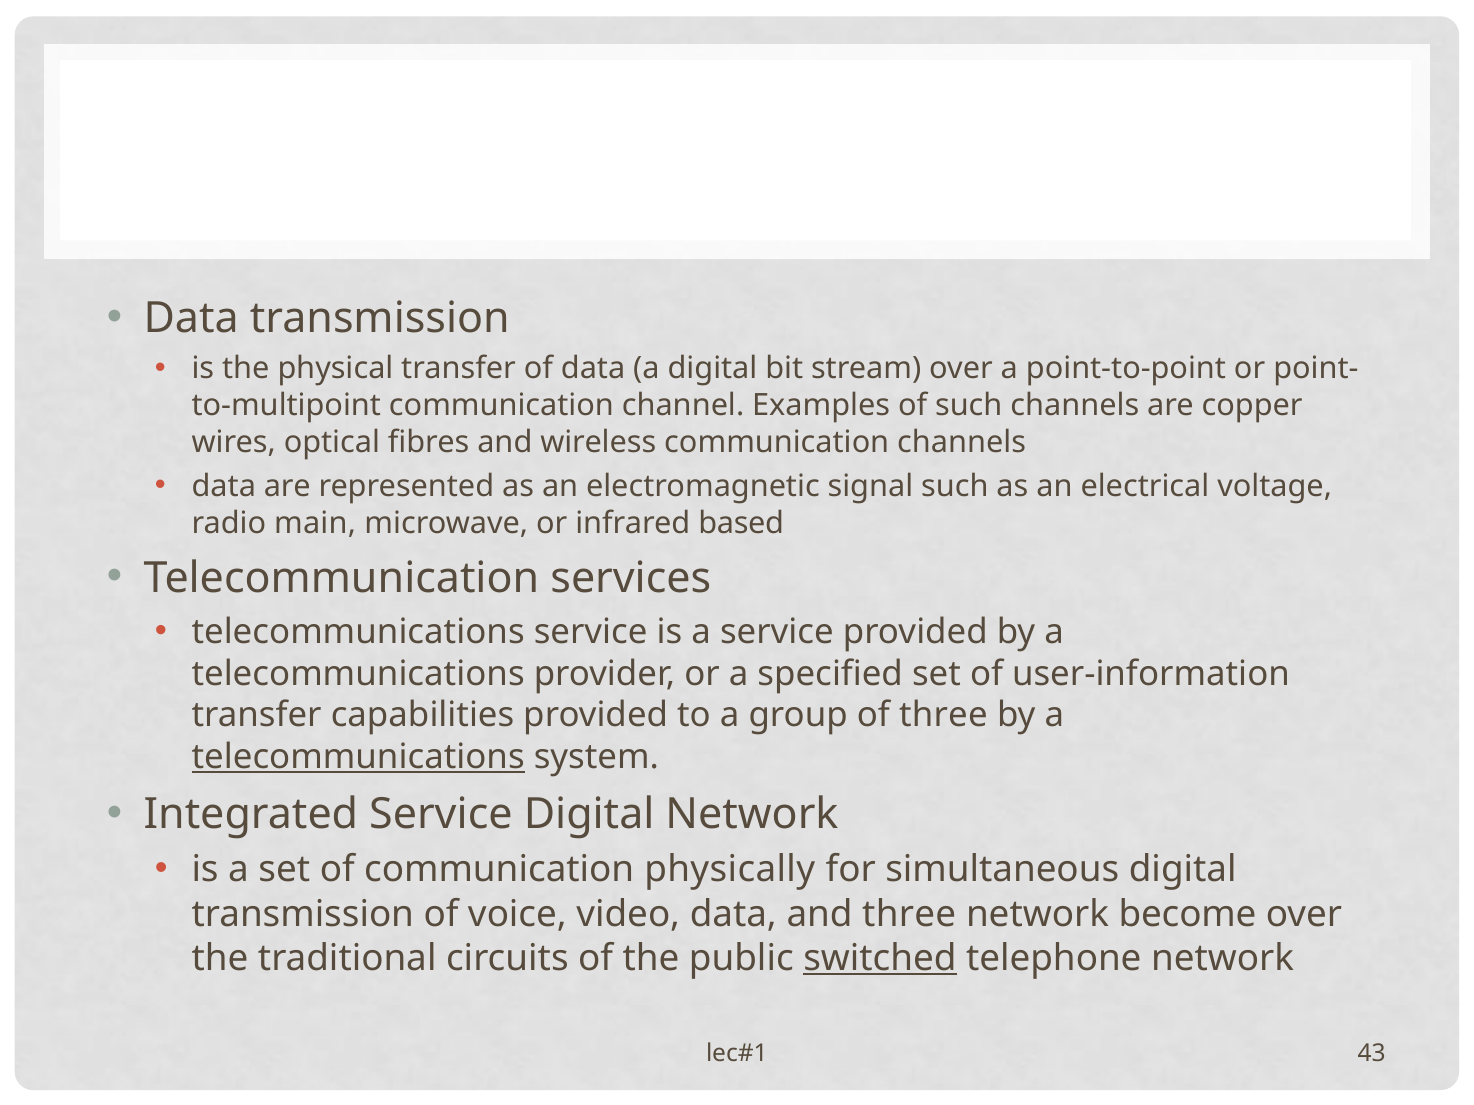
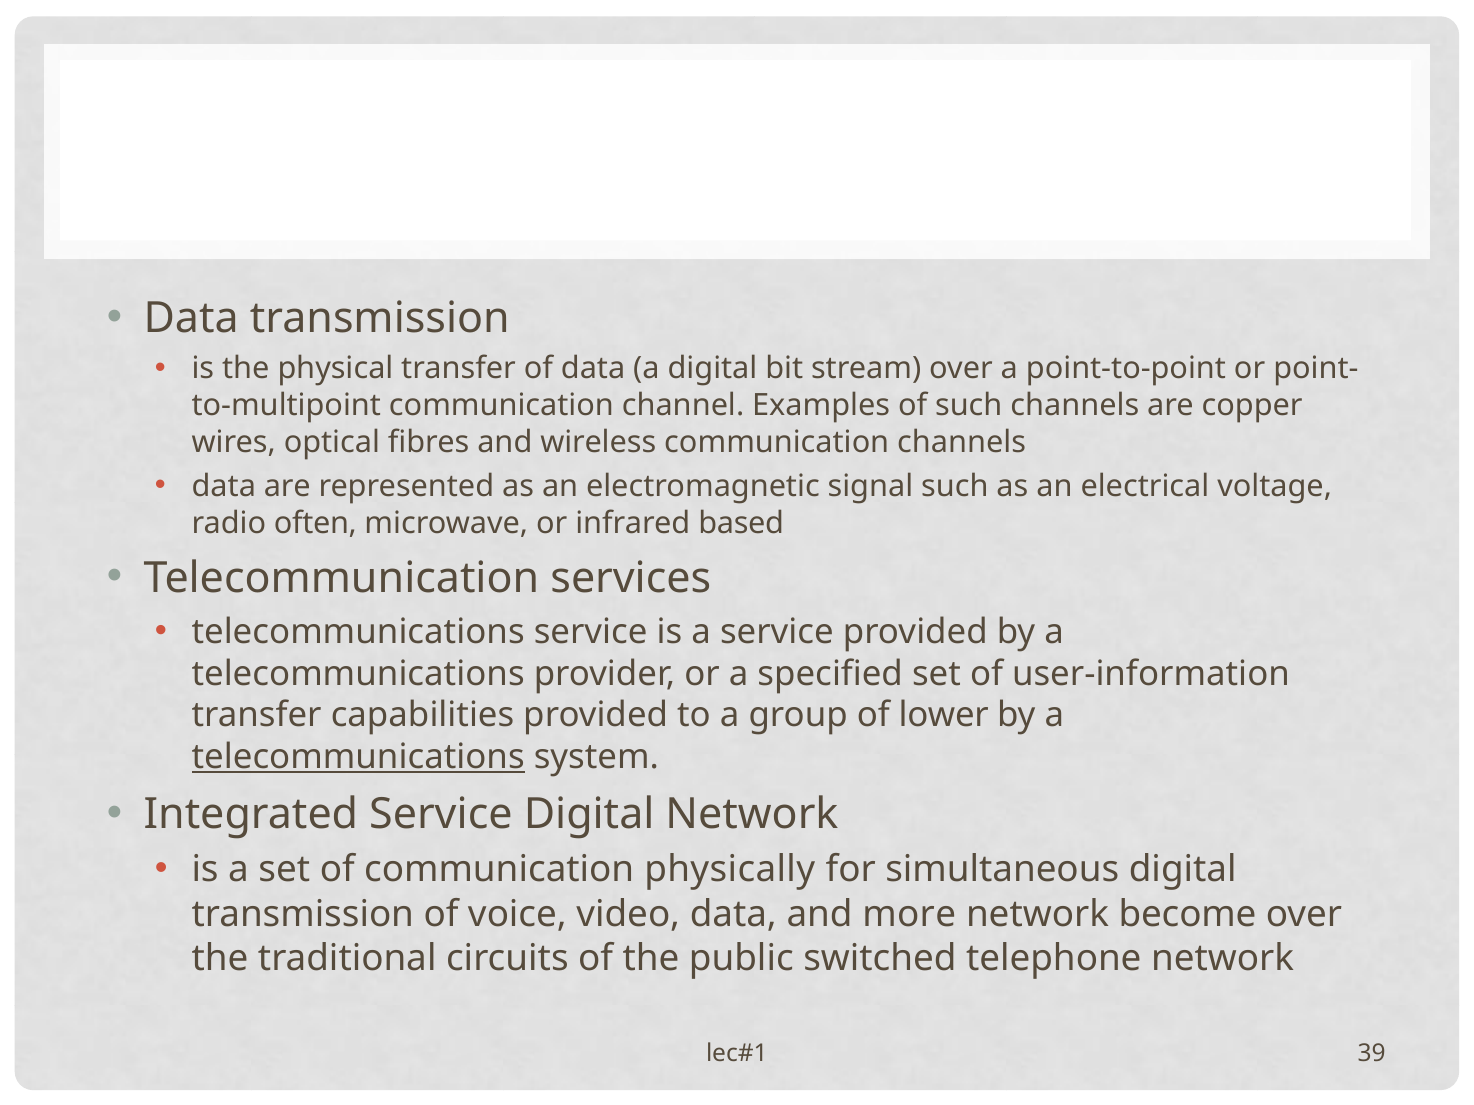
main: main -> often (315, 523)
of three: three -> lower (944, 716)
and three: three -> more (909, 914)
switched underline: present -> none (880, 959)
43: 43 -> 39 (1372, 1054)
